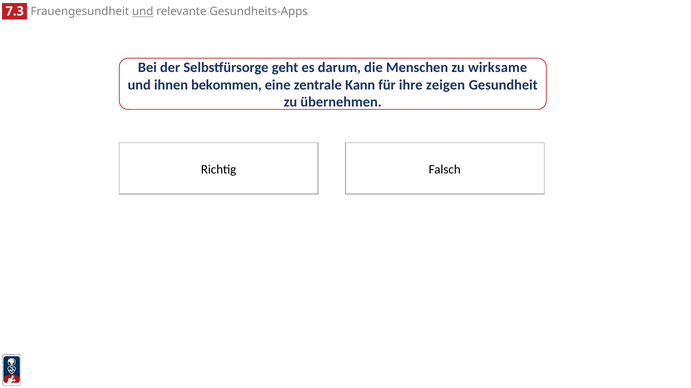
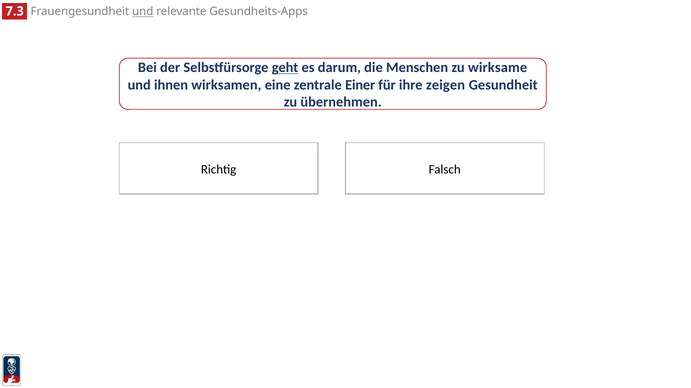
geht underline: none -> present (285, 68)
bekommen: bekommen -> wirksamen (226, 85)
Kann: Kann -> Einer (360, 85)
